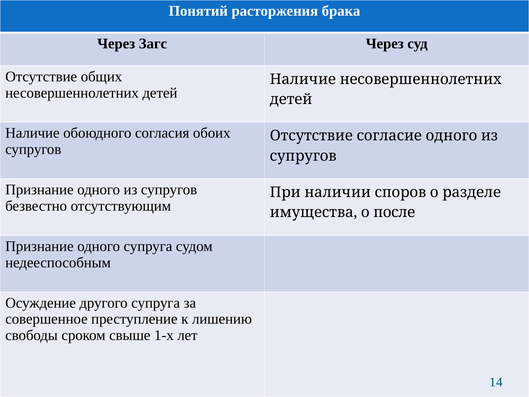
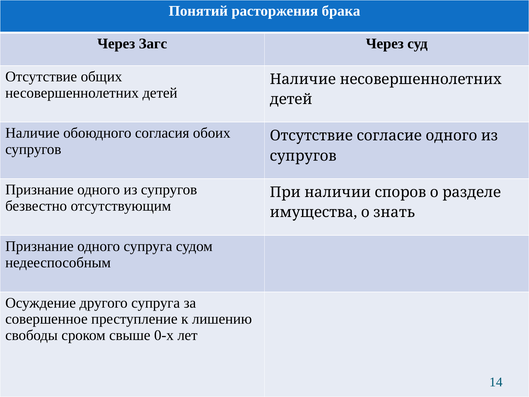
после: после -> знать (394, 212)
1-х: 1-х -> 0-х (164, 335)
